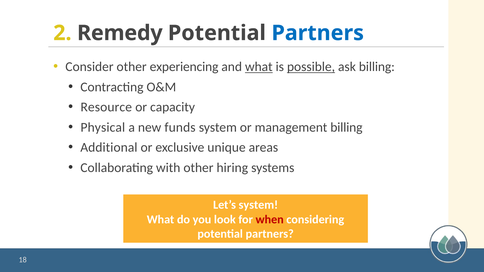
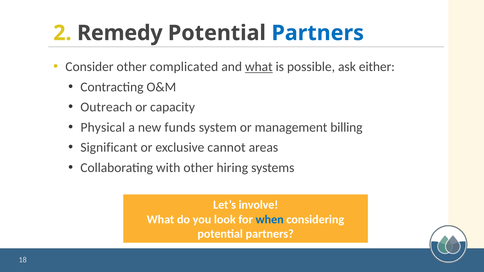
experiencing: experiencing -> complicated (184, 67)
possible underline: present -> none (311, 67)
ask billing: billing -> either (377, 67)
Resource: Resource -> Outreach (106, 107)
Additional: Additional -> Significant (109, 148)
unique: unique -> cannot (227, 148)
Let’s system: system -> involve (258, 205)
when colour: red -> blue (270, 220)
